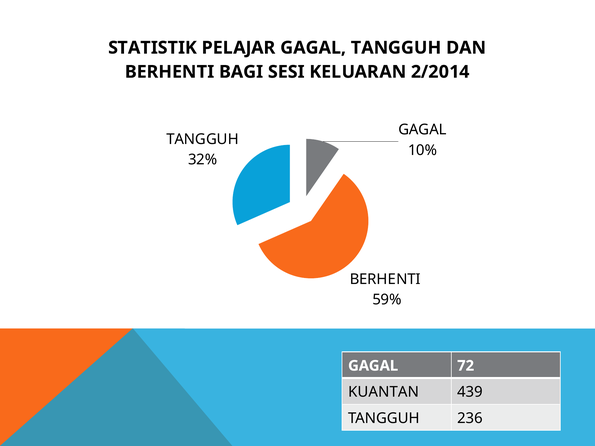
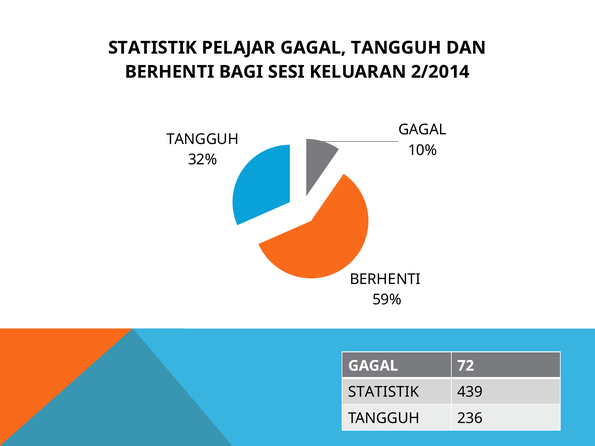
KUANTAN: KUANTAN -> STATISTIK (384, 392)
